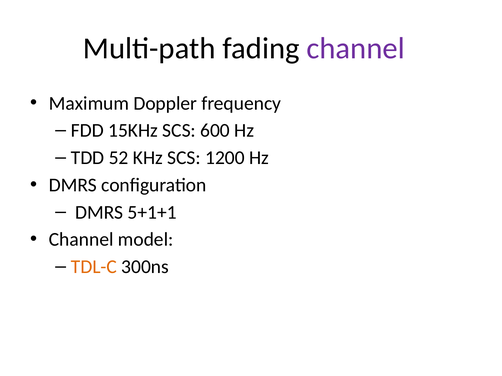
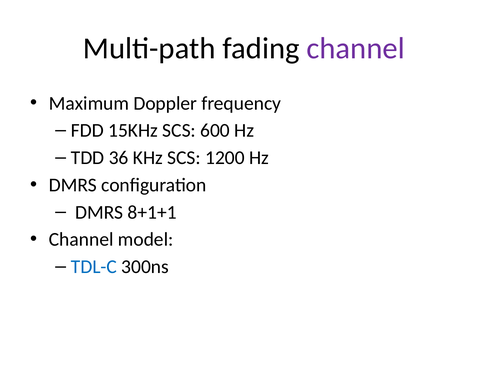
52: 52 -> 36 (119, 158)
5+1+1: 5+1+1 -> 8+1+1 (152, 213)
TDL-C colour: orange -> blue (94, 267)
